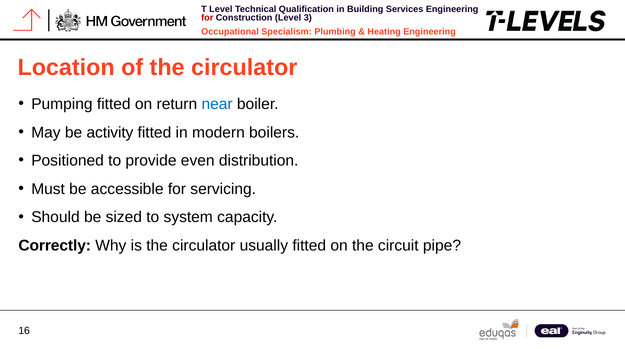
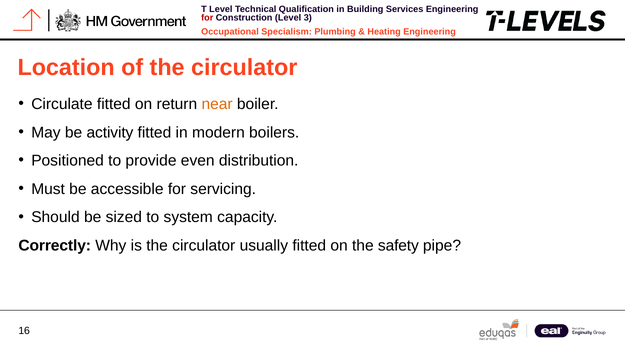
Pumping: Pumping -> Circulate (62, 104)
near colour: blue -> orange (217, 104)
circuit: circuit -> safety (398, 246)
